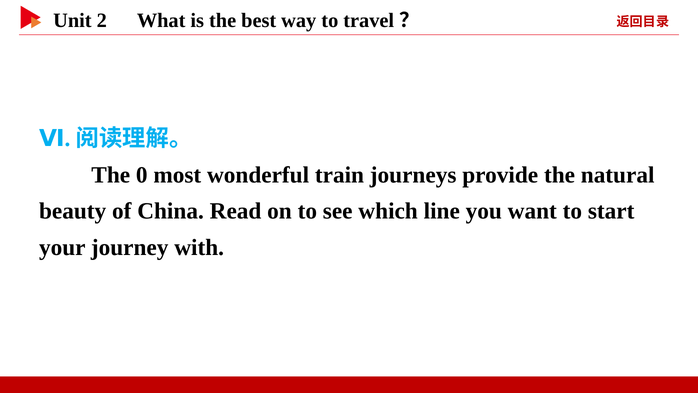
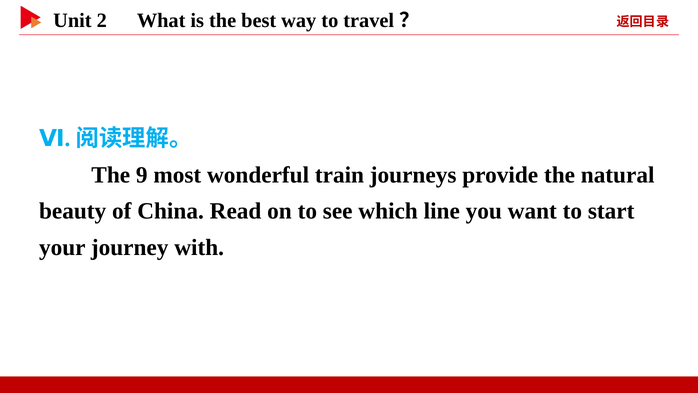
0: 0 -> 9 (142, 175)
